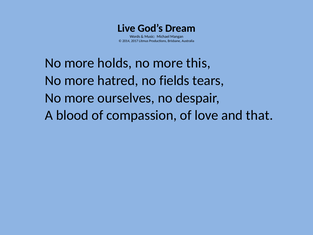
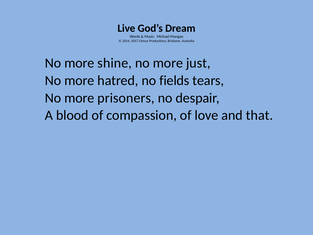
holds: holds -> shine (115, 63)
this: this -> just (198, 63)
ourselves: ourselves -> prisoners (126, 98)
